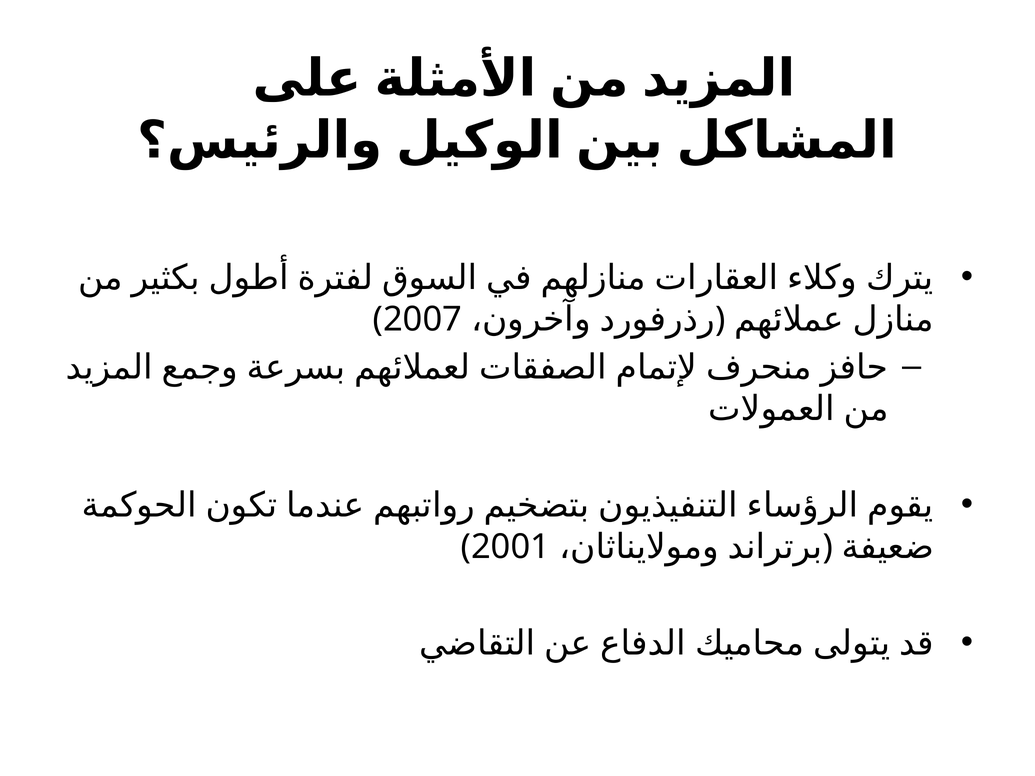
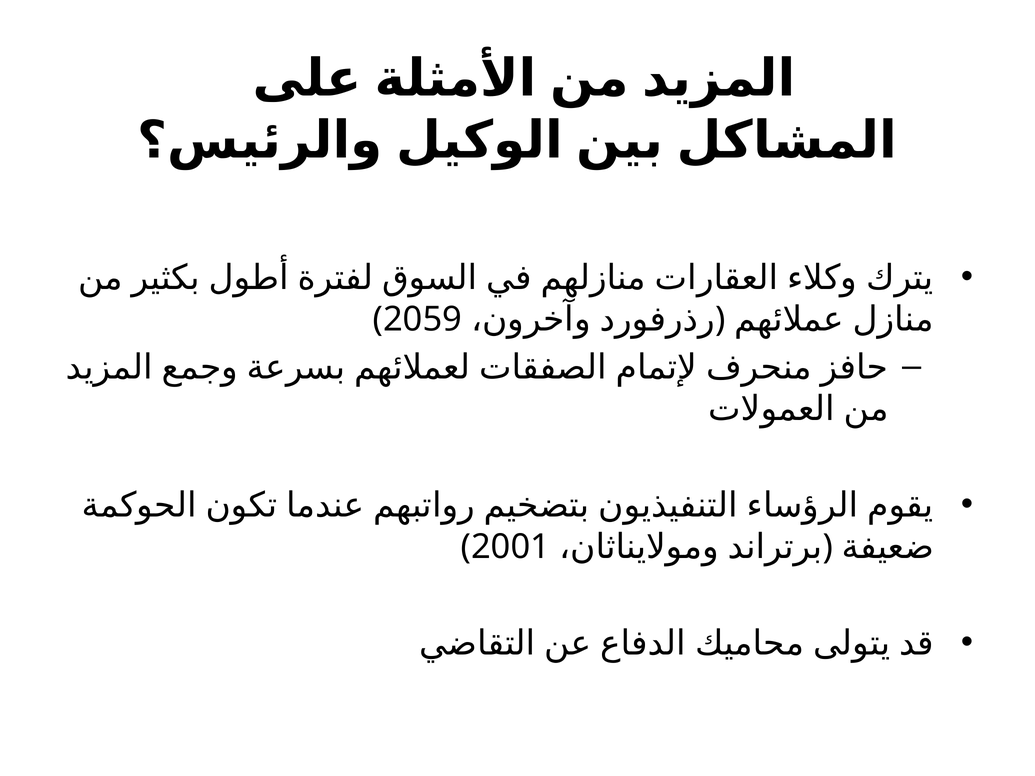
2007: 2007 -> 2059 (423, 319)
